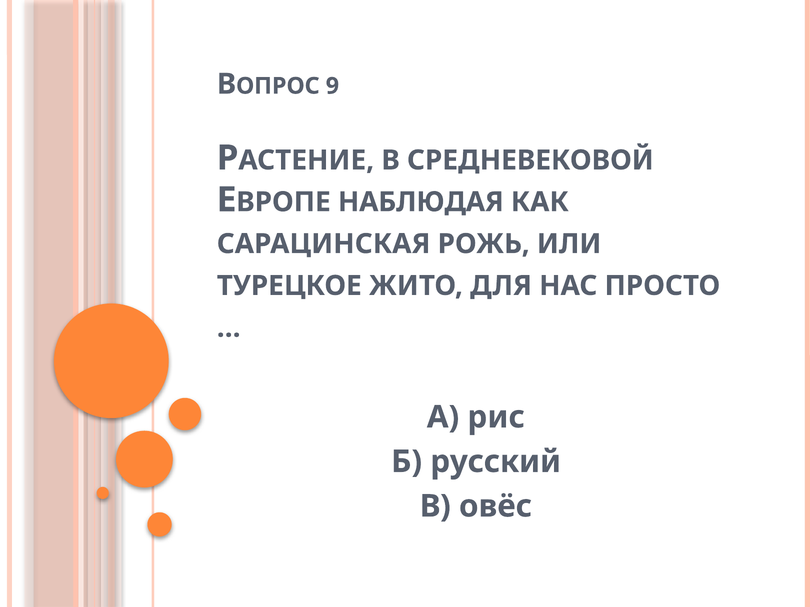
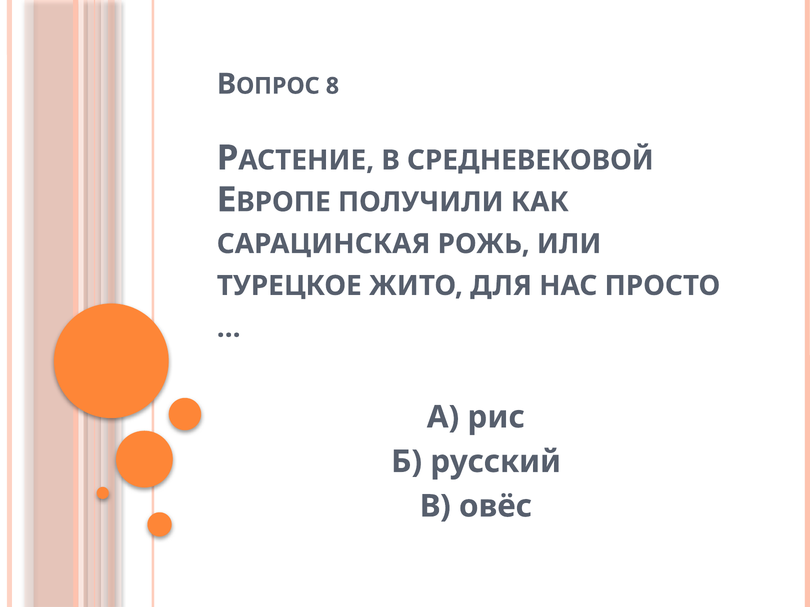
9: 9 -> 8 (332, 86)
НАБЛЮДАЯ: НАБЛЮДАЯ -> ПОЛУЧИЛИ (421, 202)
